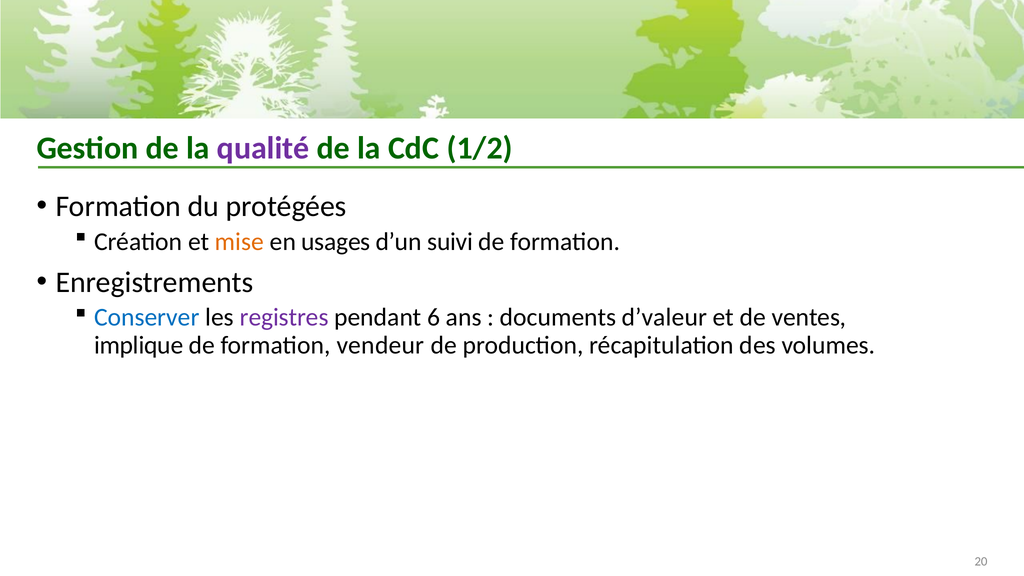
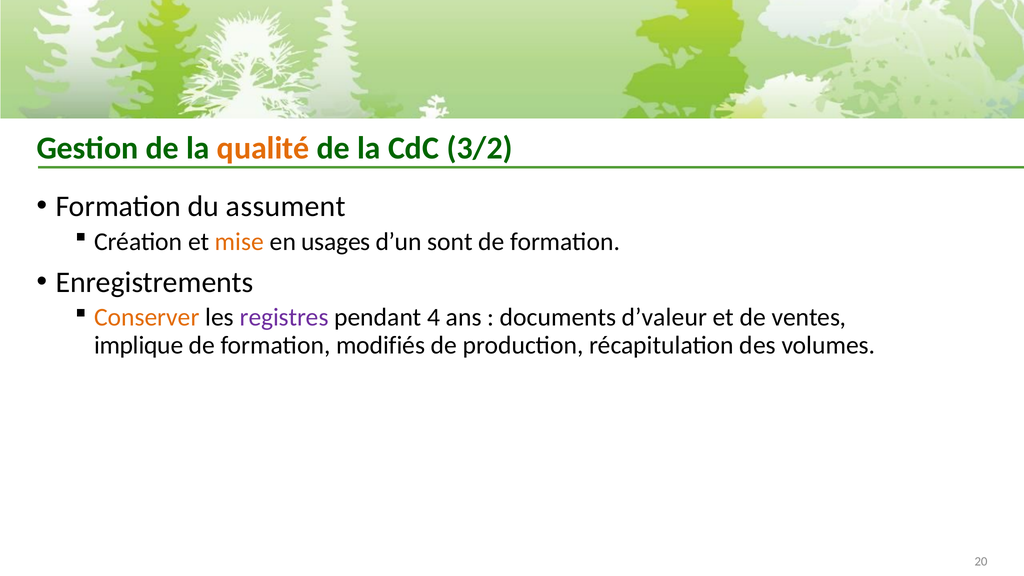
qualité colour: purple -> orange (263, 148)
1/2: 1/2 -> 3/2 (480, 148)
protégées: protégées -> assument (286, 206)
suivi: suivi -> sont (450, 242)
Conserver colour: blue -> orange (147, 317)
6: 6 -> 4 (434, 317)
vendeur: vendeur -> modifiés (381, 345)
